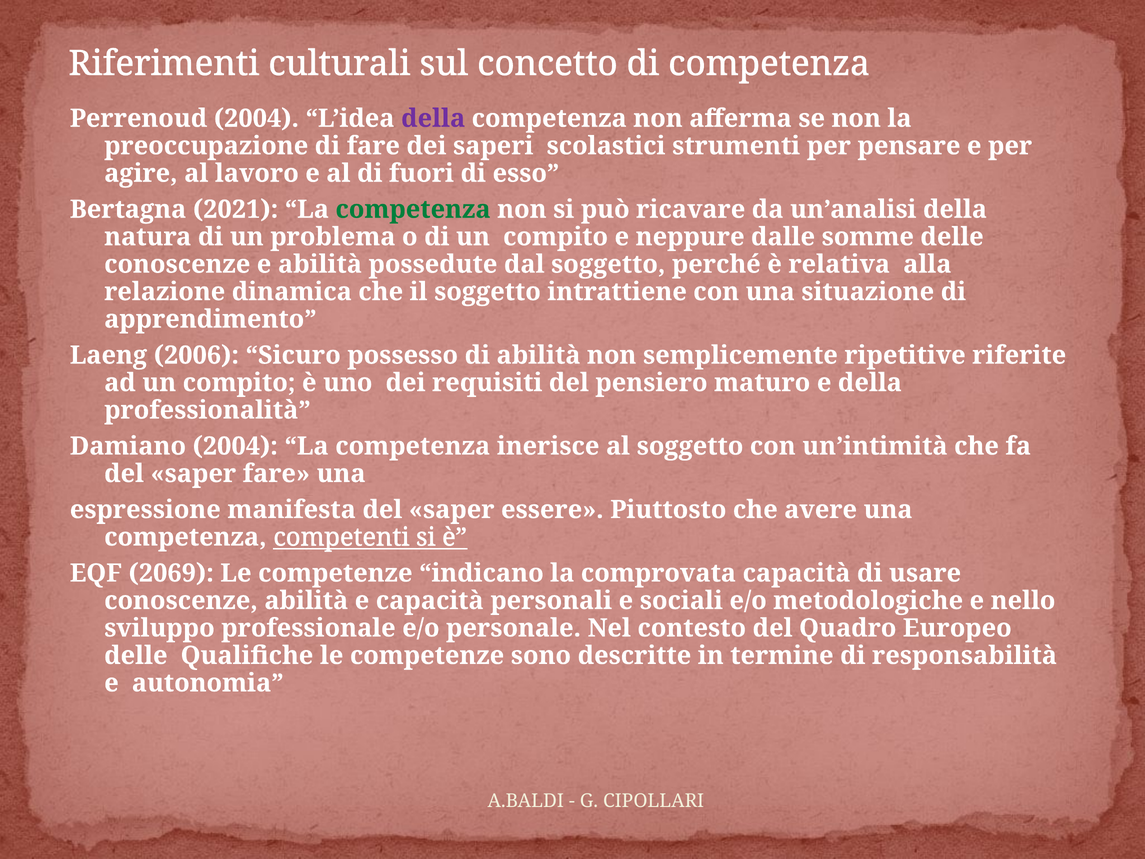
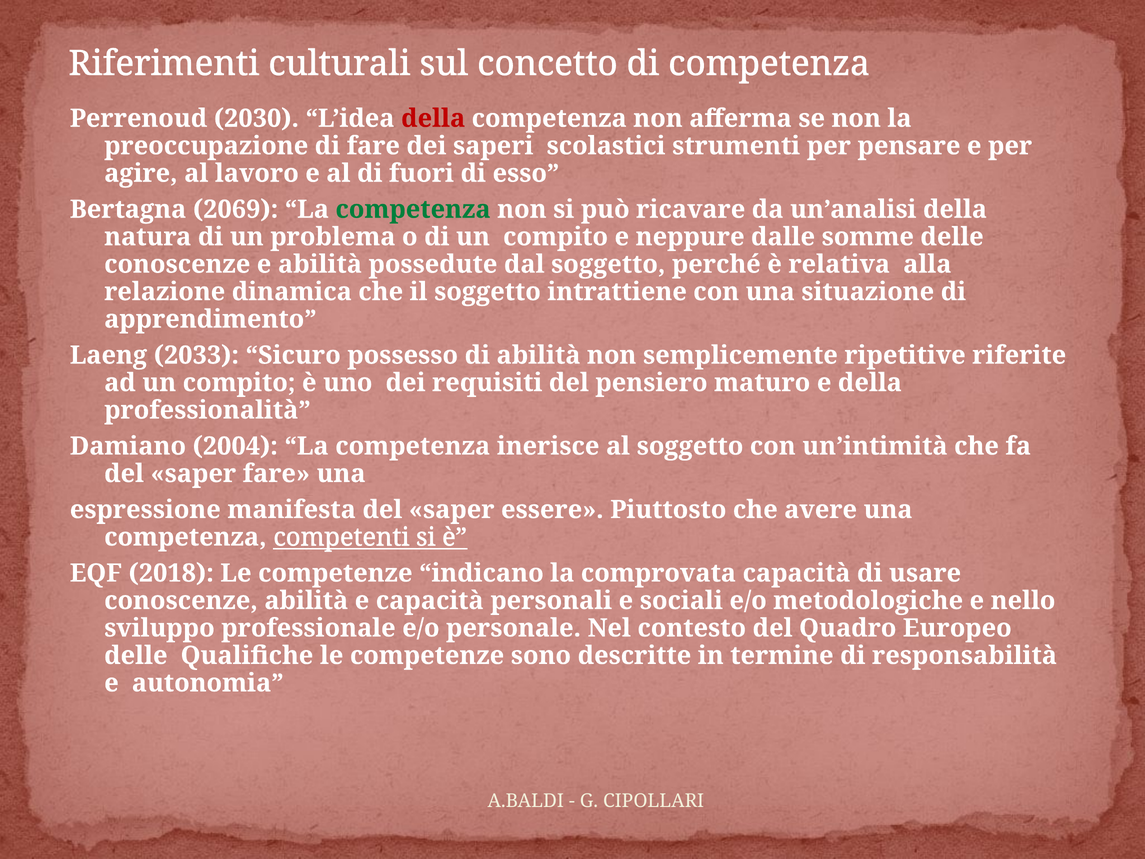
Perrenoud 2004: 2004 -> 2030 (256, 118)
della colour: purple -> red (433, 118)
2021: 2021 -> 2069 (236, 209)
2006: 2006 -> 2033 (196, 355)
2069: 2069 -> 2018 (171, 573)
